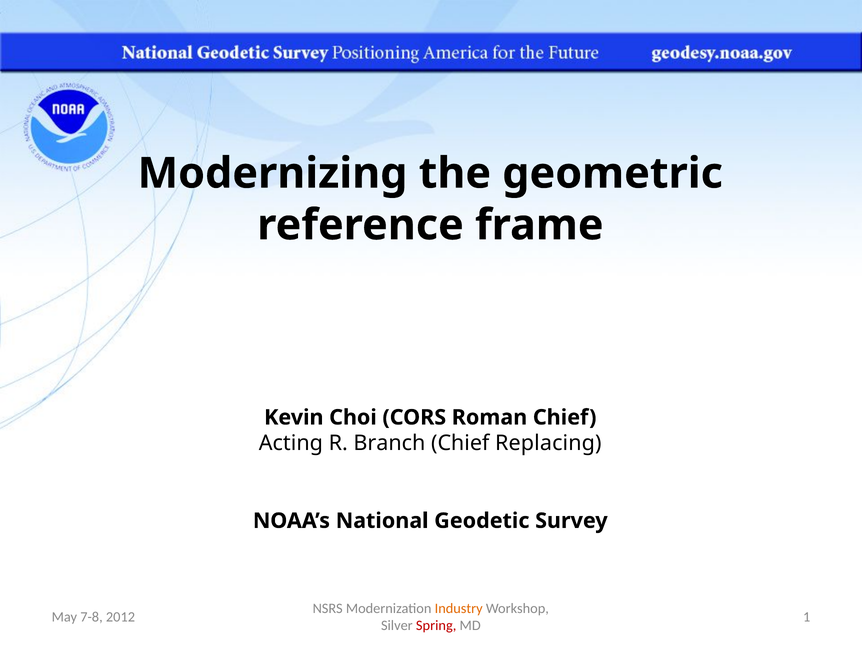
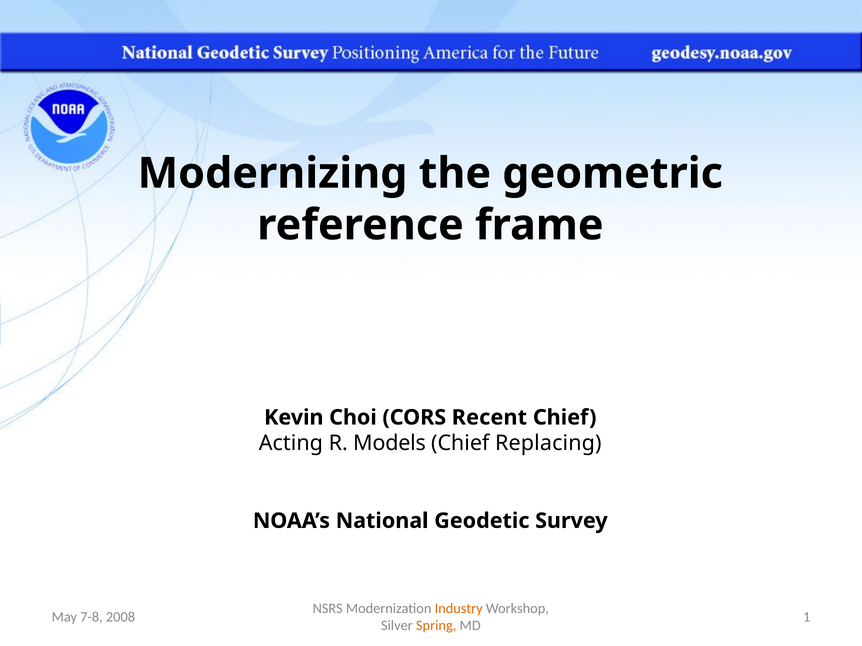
Roman: Roman -> Recent (489, 418)
Branch: Branch -> Models (390, 444)
2012: 2012 -> 2008 (120, 617)
Spring colour: red -> orange (436, 626)
